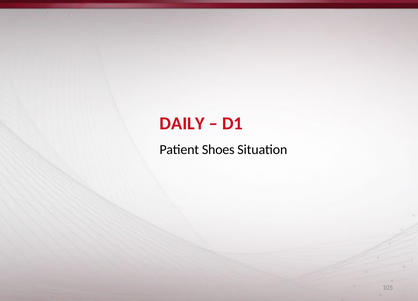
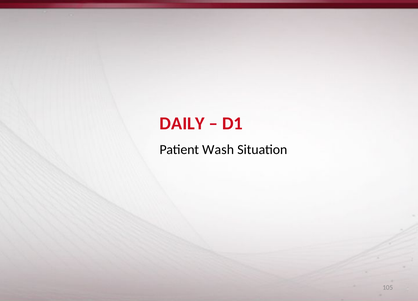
Shoes: Shoes -> Wash (218, 150)
